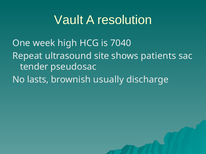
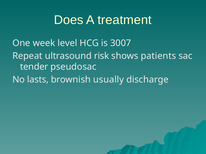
Vault: Vault -> Does (69, 20)
resolution: resolution -> treatment (125, 20)
high: high -> level (67, 43)
7040: 7040 -> 3007 (121, 43)
site: site -> risk (102, 56)
